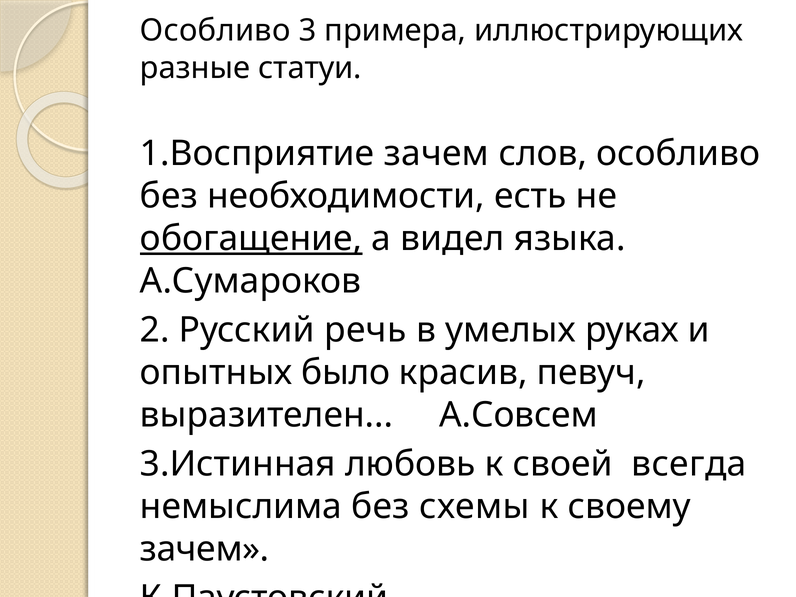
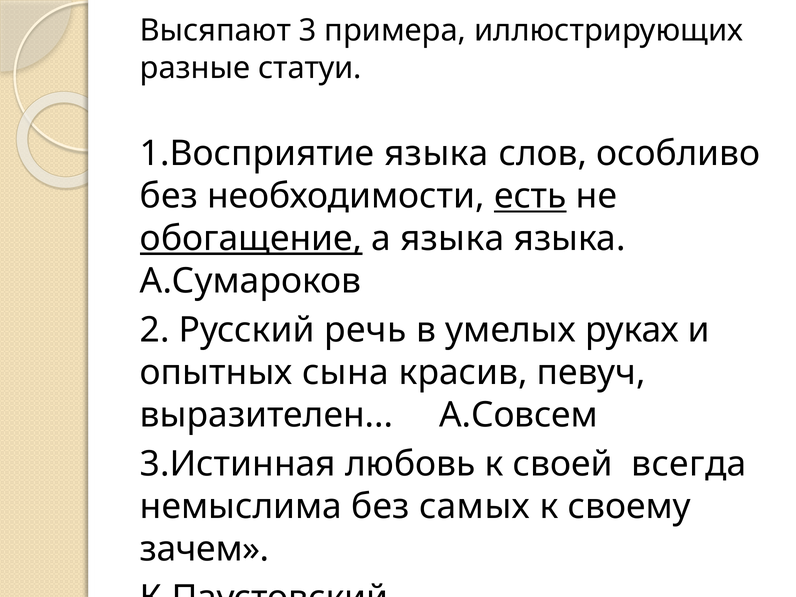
Особливо: Особливо -> Высяпают (215, 31)
1.Восприятие зачем: зачем -> языка (436, 154)
есть underline: none -> present (530, 196)
а видел: видел -> языка (452, 239)
было: было -> сына (345, 373)
схемы: схемы -> самых (474, 507)
